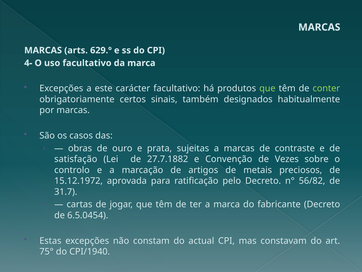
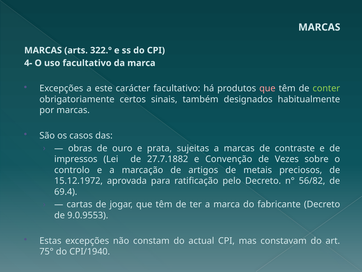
629.º: 629.º -> 322.º (101, 50)
que colour: light green -> pink (267, 88)
satisfação: satisfação -> impressos (76, 159)
31.7: 31.7 -> 69.4 (66, 191)
6.5.0454: 6.5.0454 -> 9.0.9553 (88, 215)
